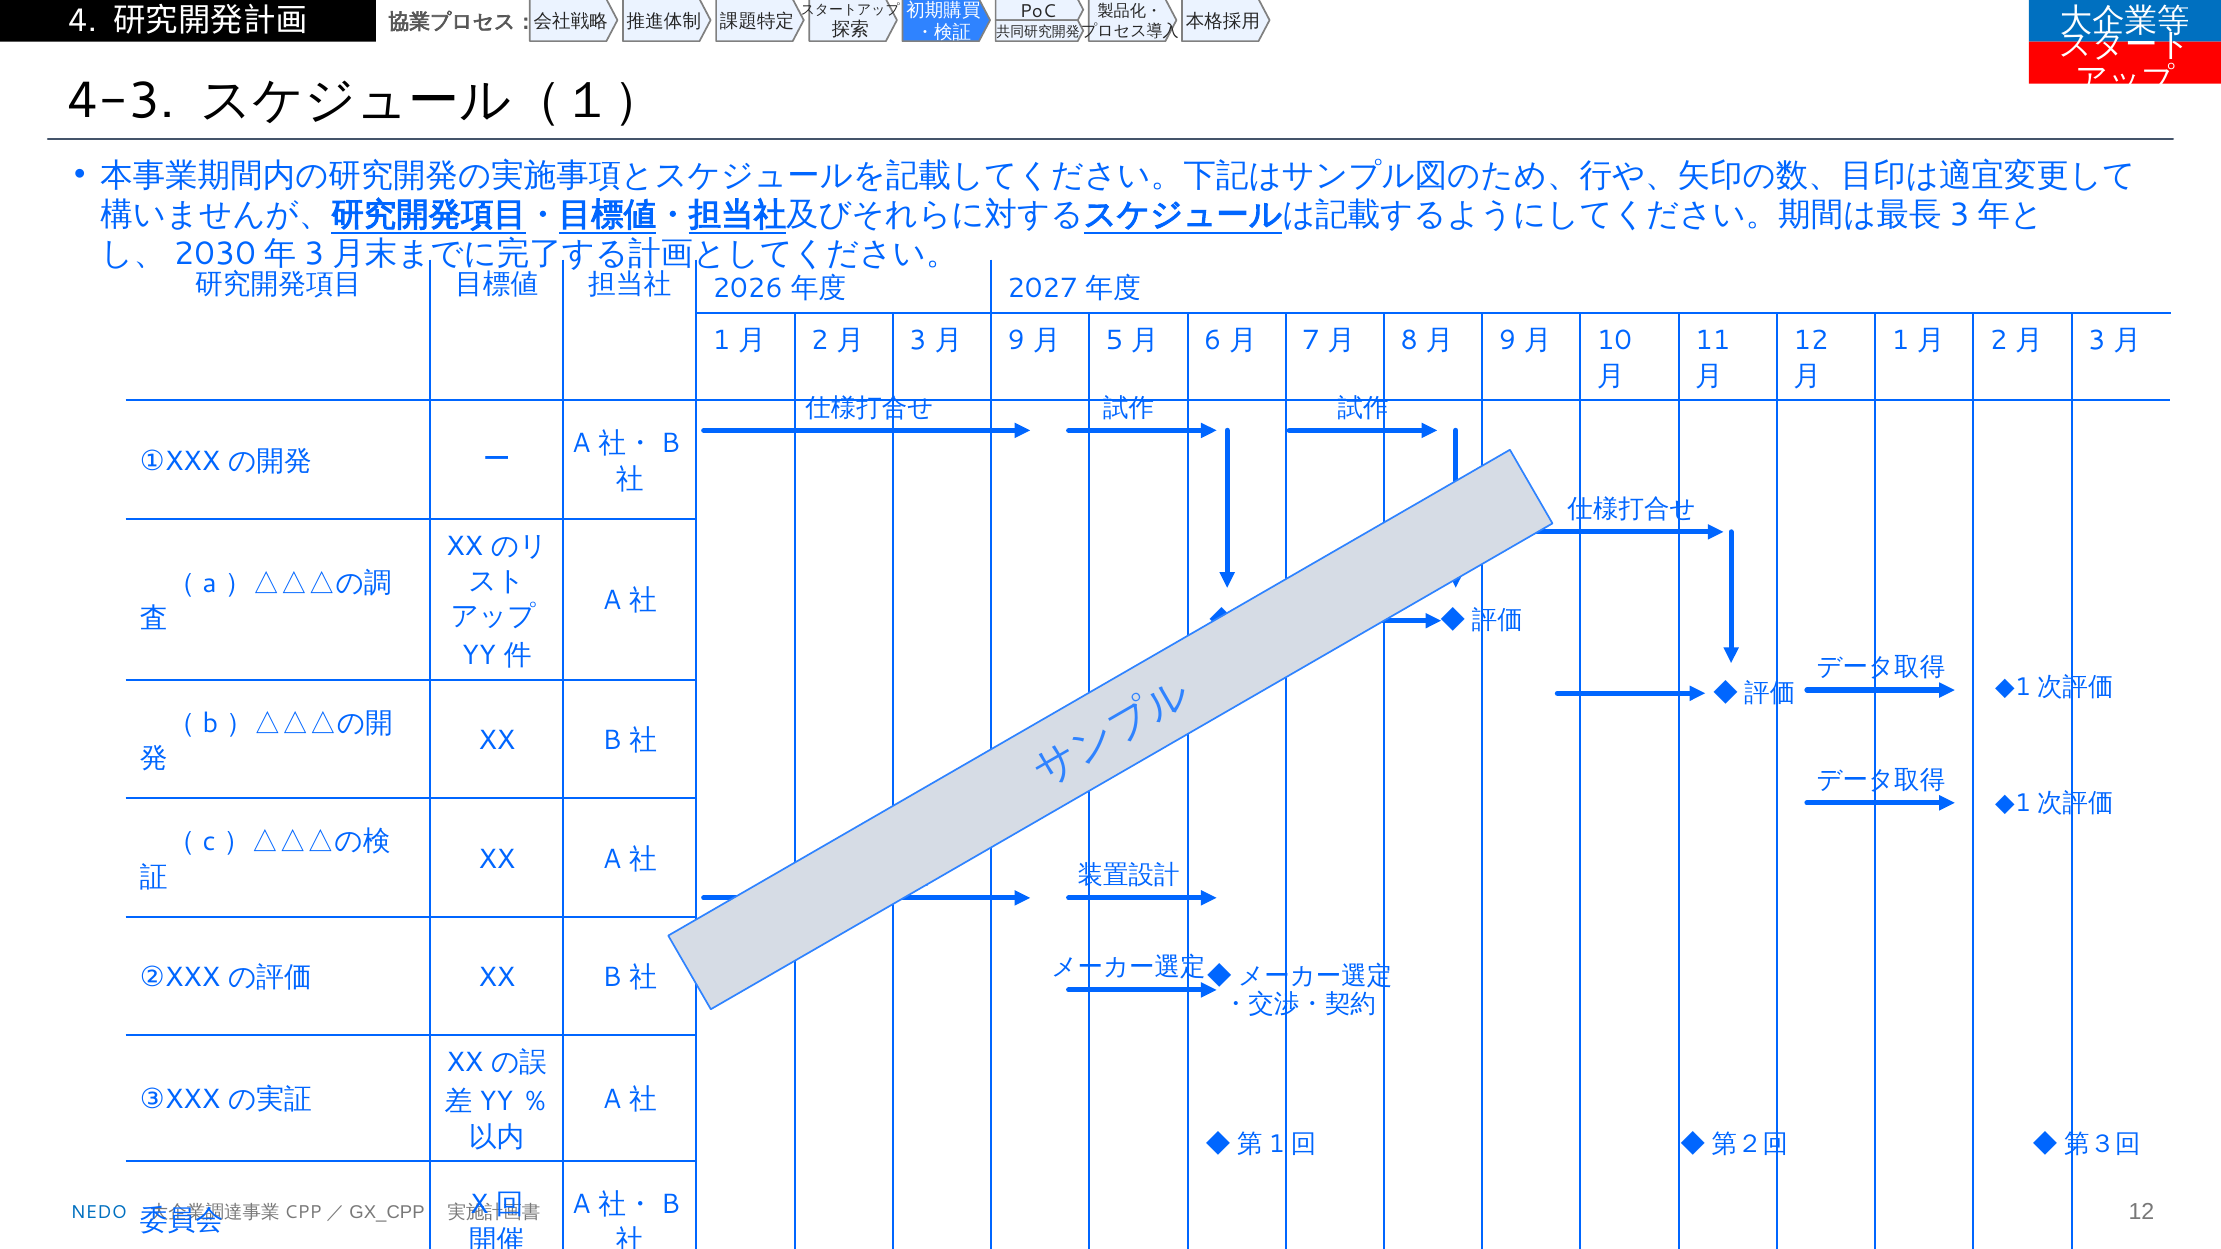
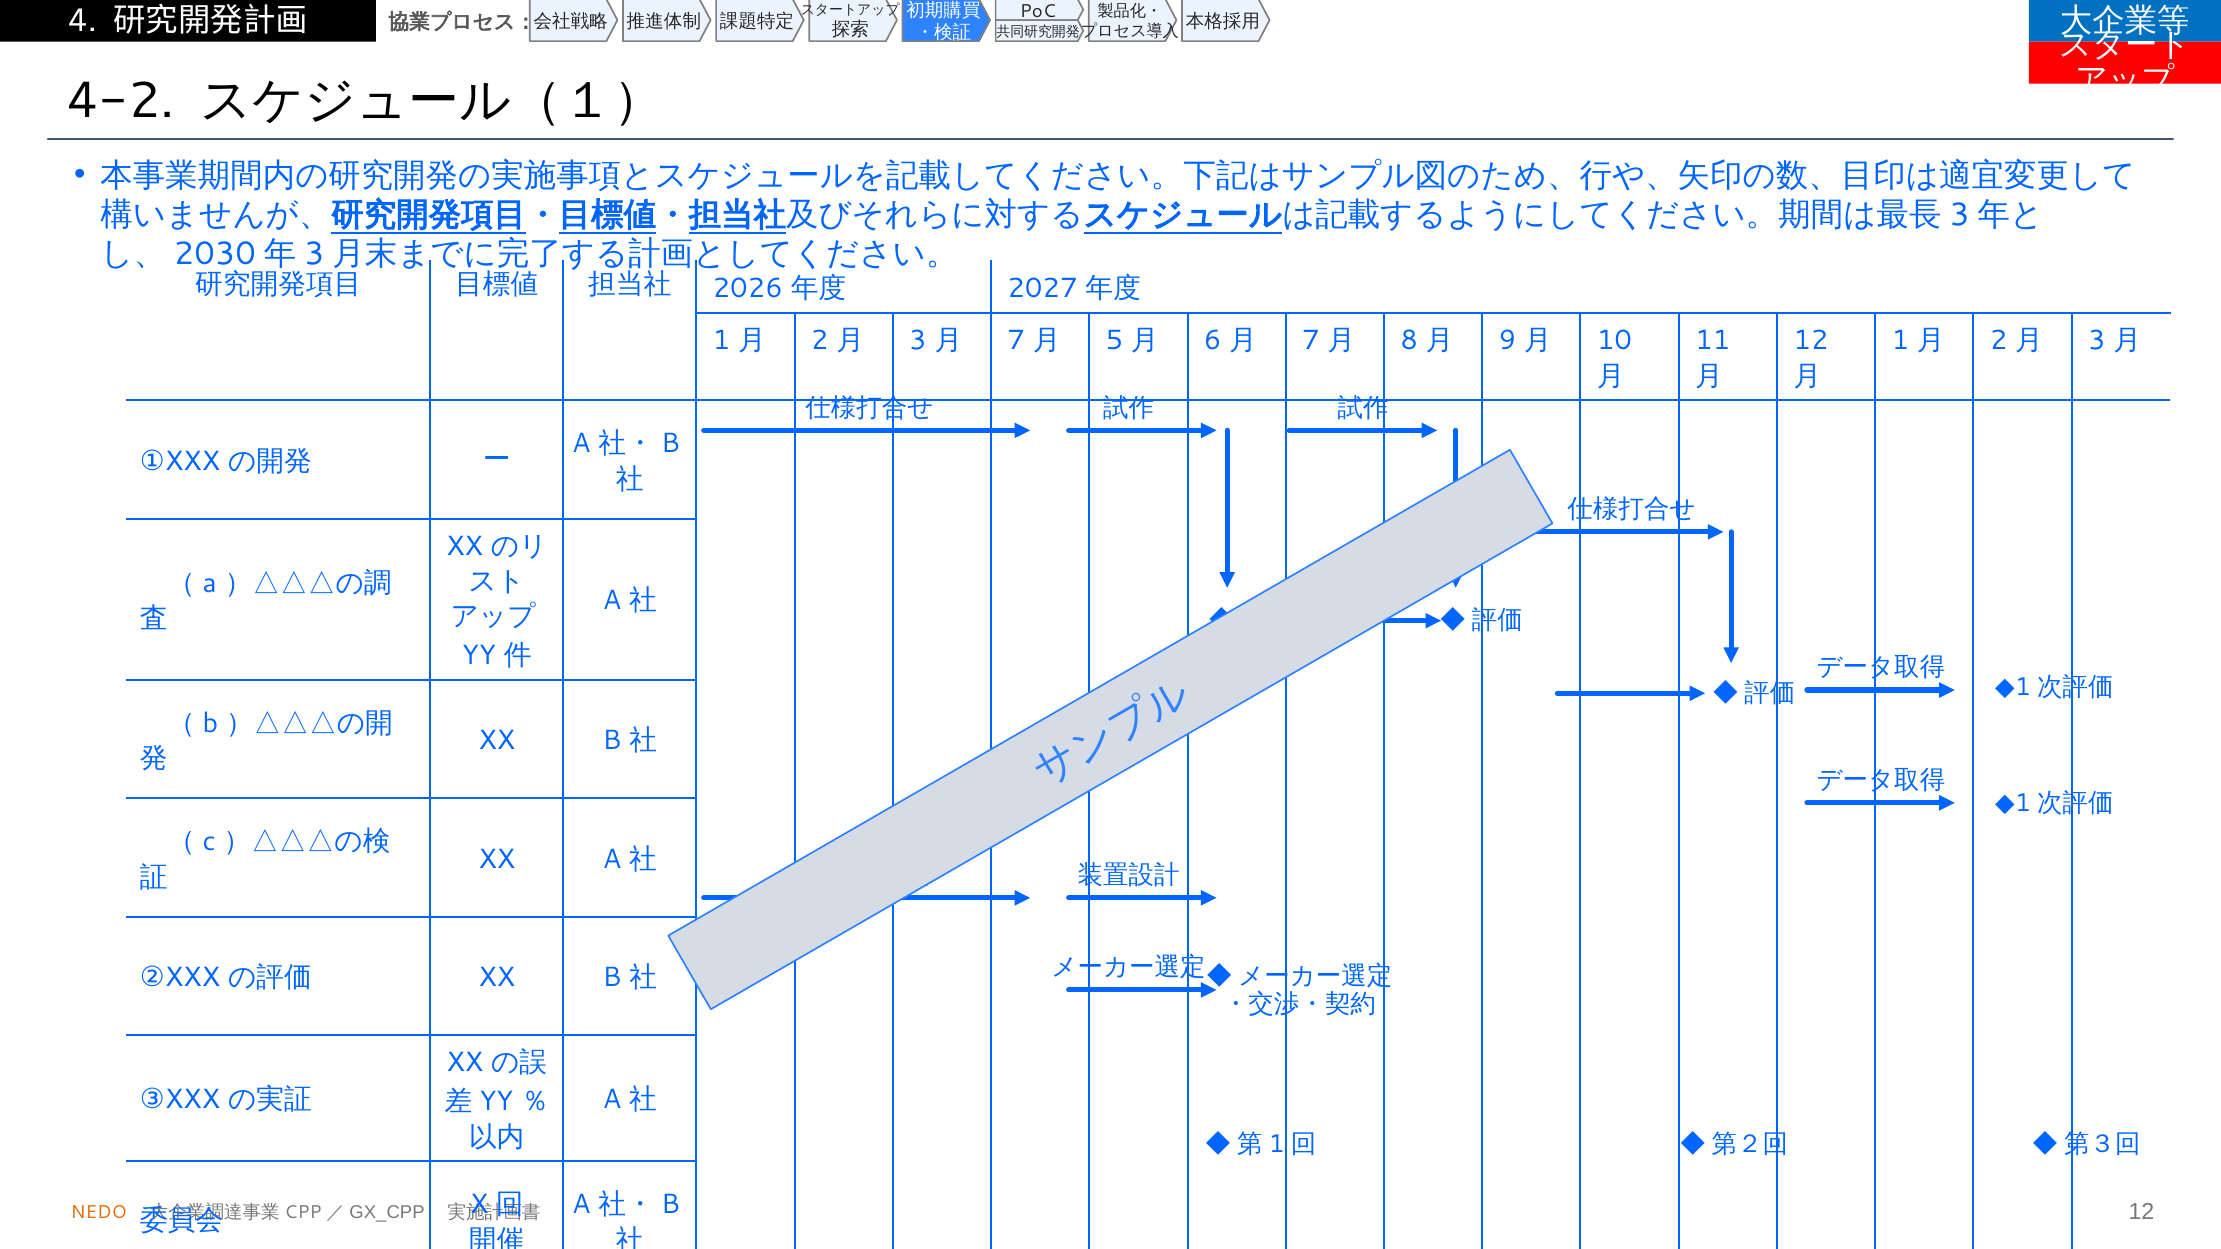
4-3: 4-3 -> 4-2 (121, 100)
9: 9 -> 7 (1016, 341)
NEDO colour: blue -> orange (99, 1212)
